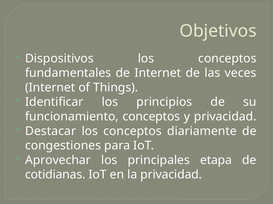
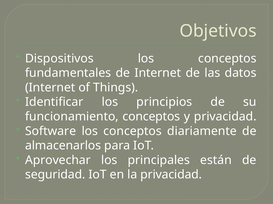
veces: veces -> datos (241, 73)
Destacar: Destacar -> Software (51, 132)
congestiones: congestiones -> almacenarlos (63, 146)
etapa: etapa -> están (216, 161)
cotidianas: cotidianas -> seguridad (55, 175)
